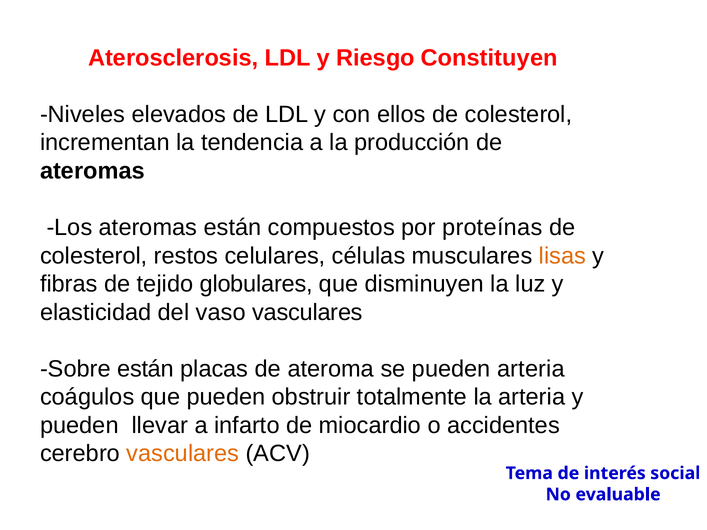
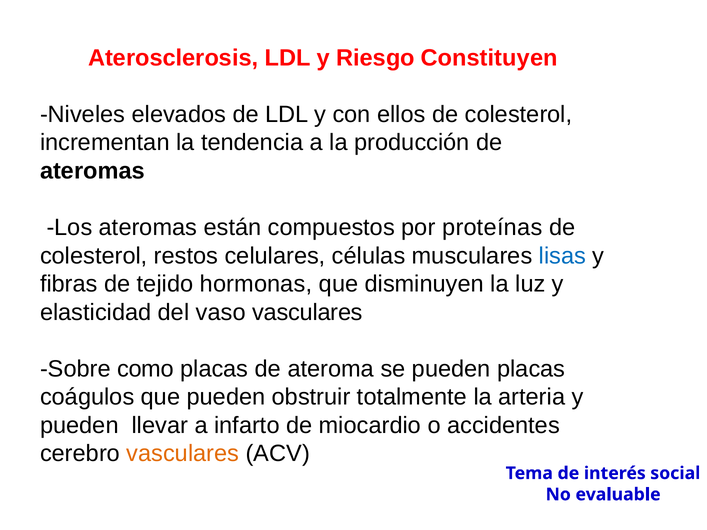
lisas colour: orange -> blue (562, 256)
globulares: globulares -> hormonas (256, 284)
Sobre están: están -> como (146, 369)
pueden arteria: arteria -> placas (531, 369)
